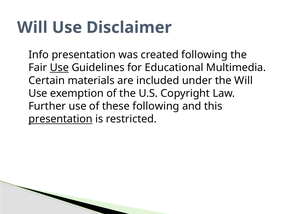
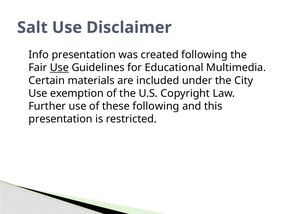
Will: Will -> Salt (32, 27)
the Will: Will -> City (244, 80)
presentation underline: present -> none (61, 119)
